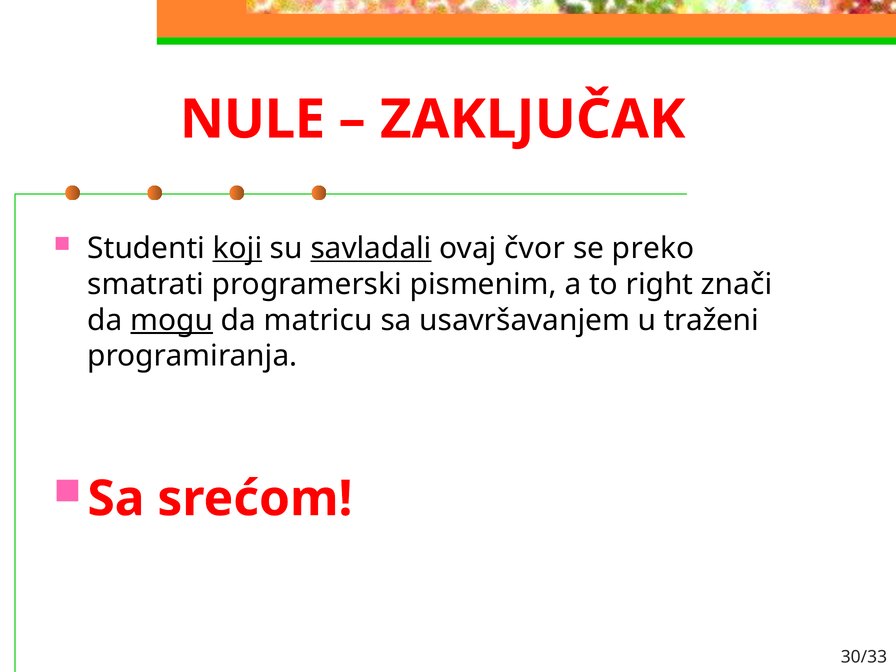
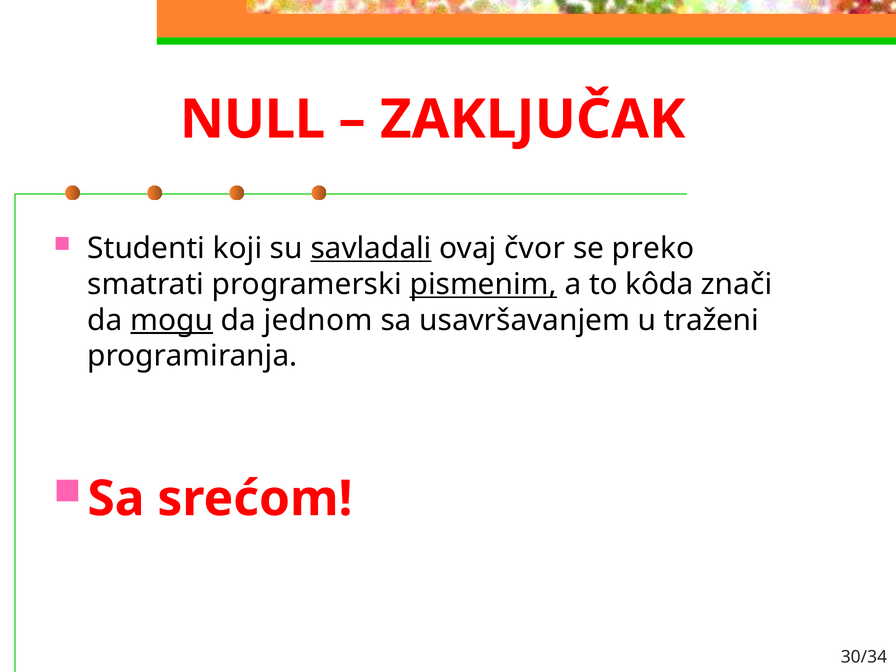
NULE: NULE -> NULL (252, 120)
koji underline: present -> none (237, 248)
pismenim underline: none -> present (483, 284)
right: right -> kôda (660, 284)
matricu: matricu -> jednom (318, 320)
30/33: 30/33 -> 30/34 (864, 657)
